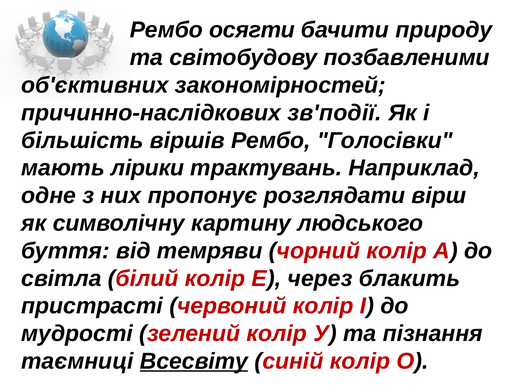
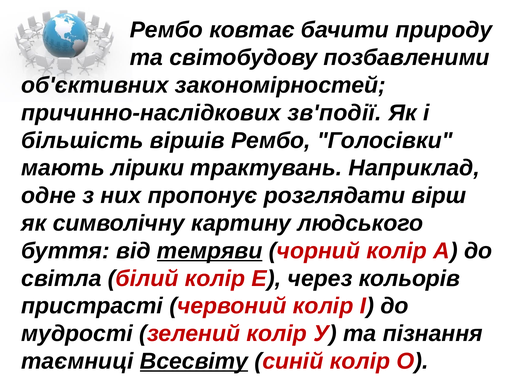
осягти: осягти -> ковтає (252, 30)
темряви underline: none -> present (210, 251)
блакить: блакить -> кольорів (409, 278)
